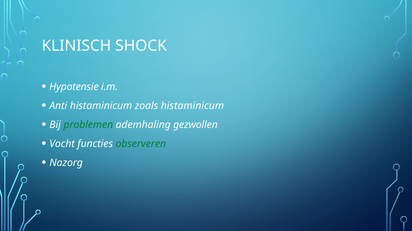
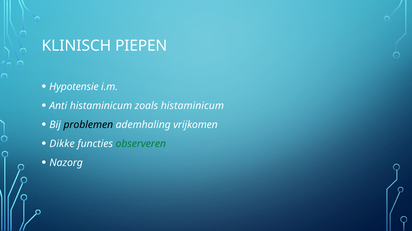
SHOCK: SHOCK -> PIEPEN (141, 46)
problemen colour: green -> black (88, 125)
gezwollen: gezwollen -> vrijkomen (195, 125)
Vocht: Vocht -> Dikke (62, 144)
